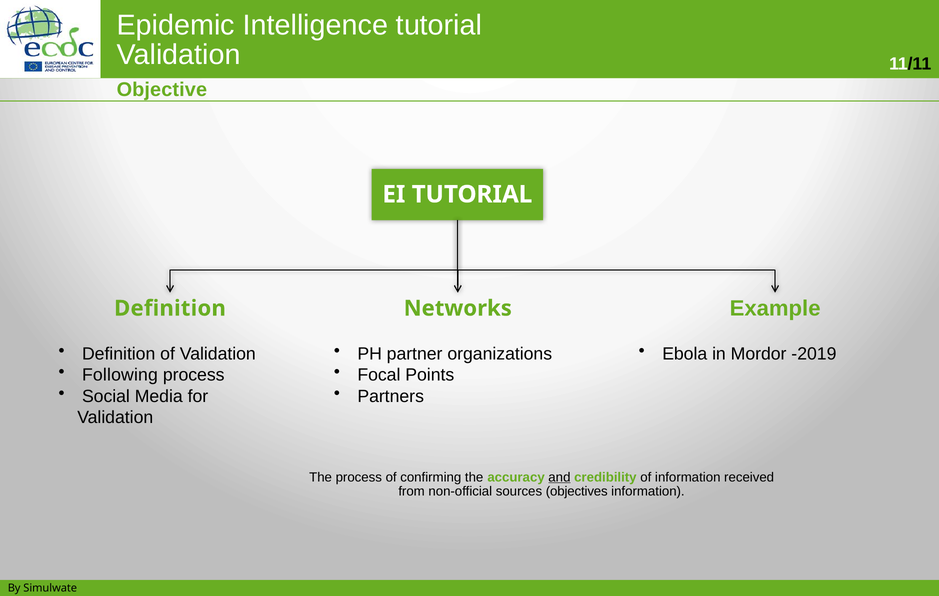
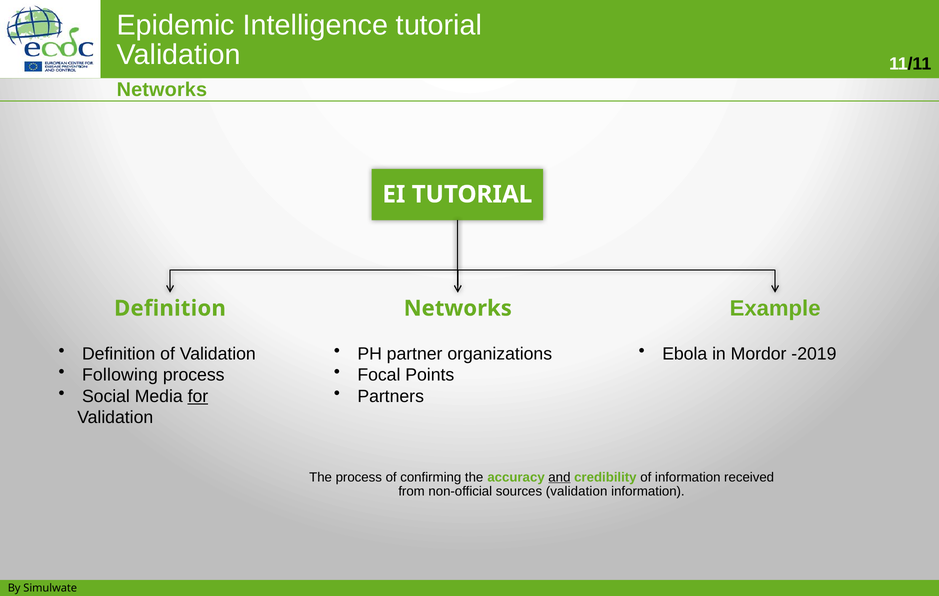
Objective: Objective -> Networks (162, 90)
for underline: none -> present (198, 396)
sources objectives: objectives -> validation (577, 492)
